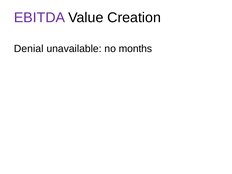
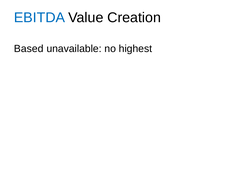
EBITDA colour: purple -> blue (39, 18)
Denial: Denial -> Based (29, 49)
months: months -> highest (135, 49)
